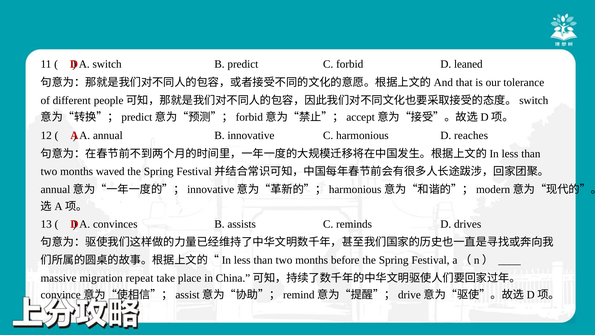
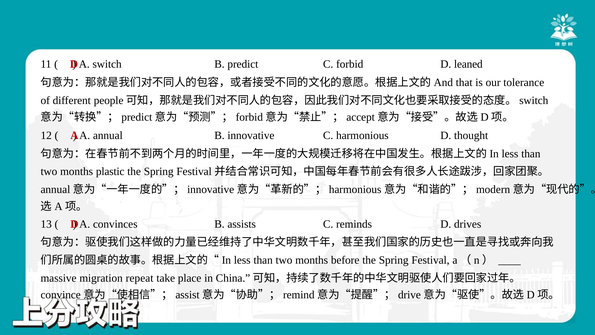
reaches: reaches -> thought (471, 135)
waved: waved -> plastic (110, 171)
